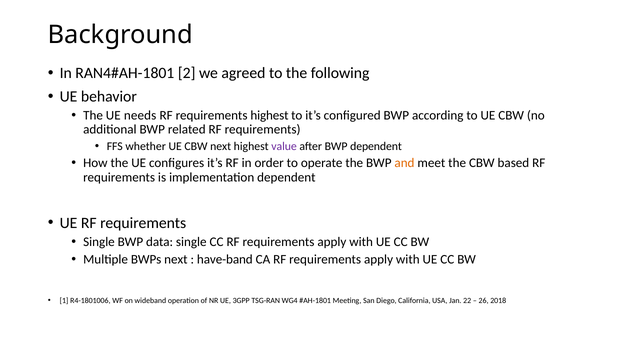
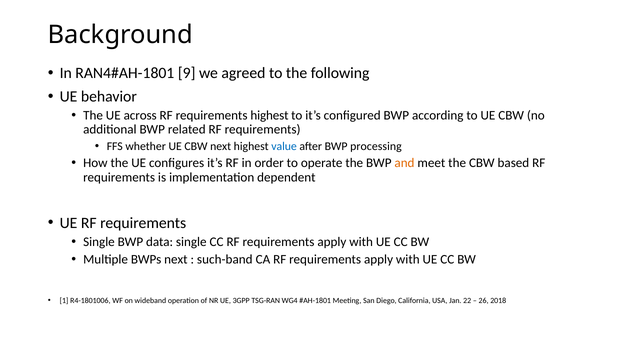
2: 2 -> 9 (187, 73)
needs: needs -> across (140, 115)
value colour: purple -> blue (284, 146)
BWP dependent: dependent -> processing (376, 146)
have-band: have-band -> such-band (225, 259)
